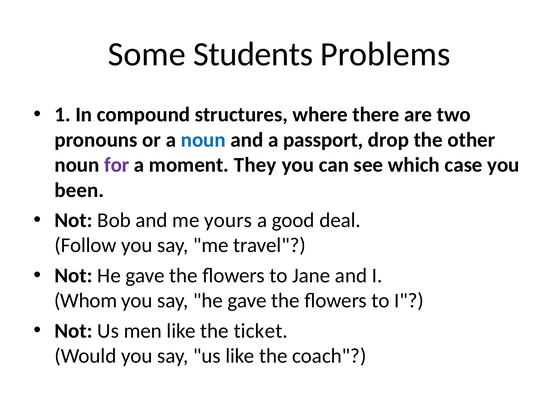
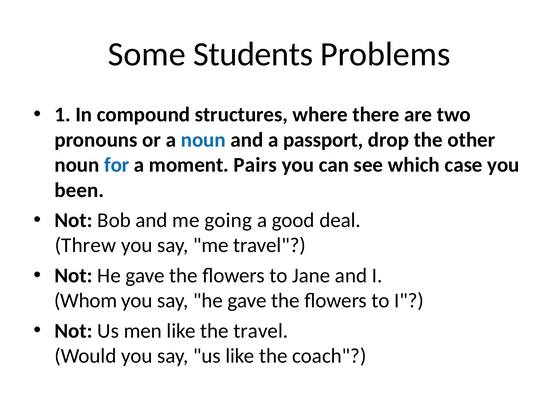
for colour: purple -> blue (117, 165)
They: They -> Pairs (255, 165)
yours: yours -> going (228, 220)
Follow: Follow -> Threw (85, 246)
the ticket: ticket -> travel (261, 331)
